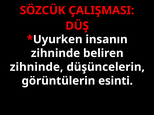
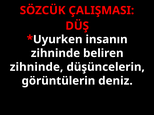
esinti: esinti -> deniz (115, 81)
